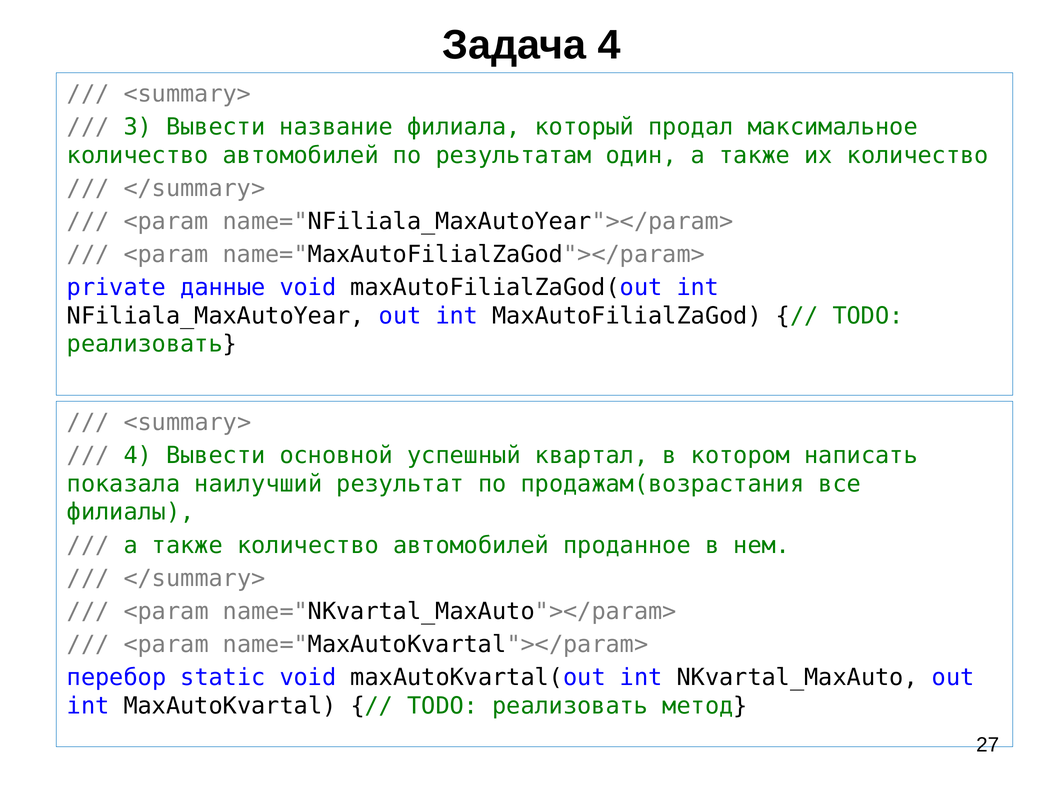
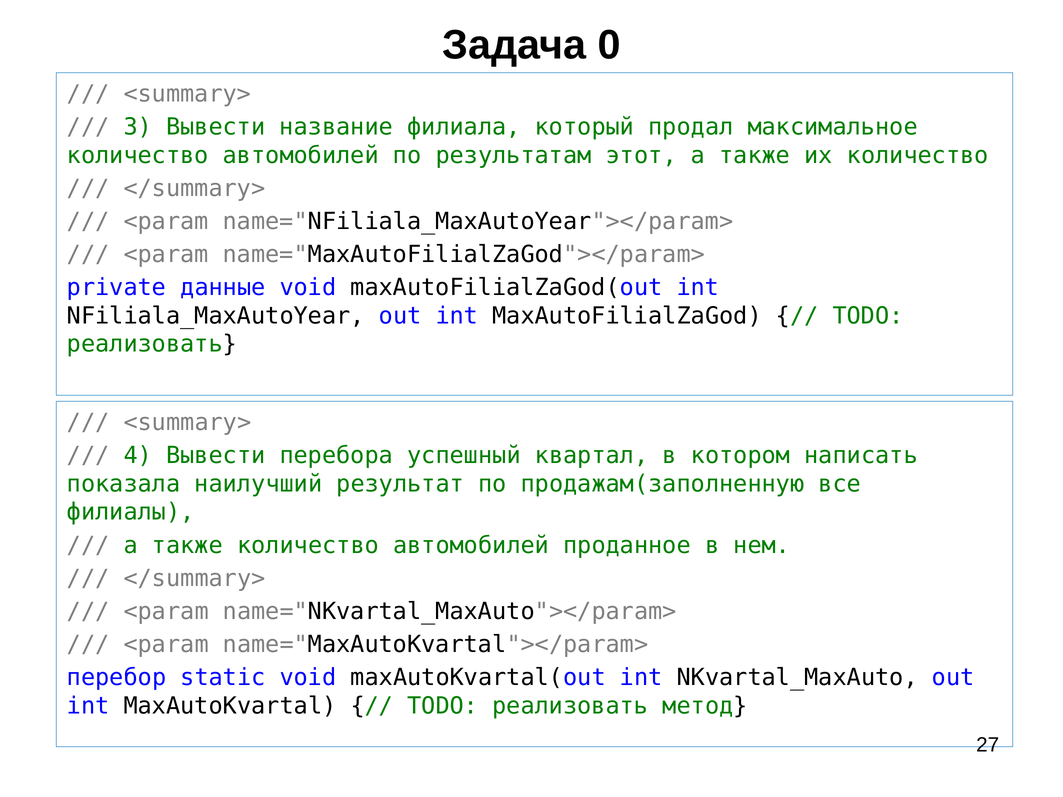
Задача 4: 4 -> 0 (609, 45)
один: один -> этот (641, 155)
основной: основной -> перебора (336, 456)
продажам(возрастания: продажам(возрастания -> продажам(заполненную (663, 484)
